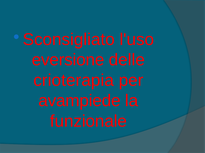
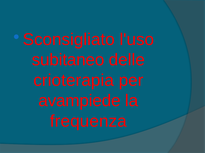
eversione: eversione -> subitaneo (68, 60)
funzionale: funzionale -> frequenza (88, 122)
